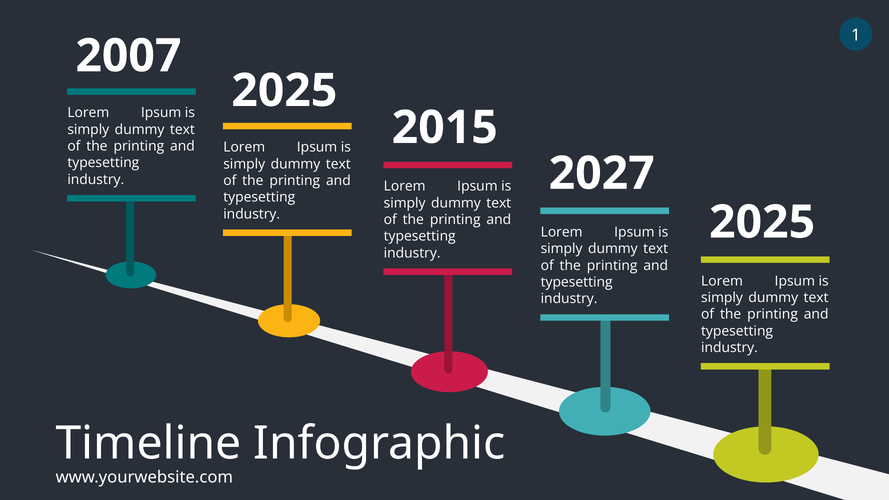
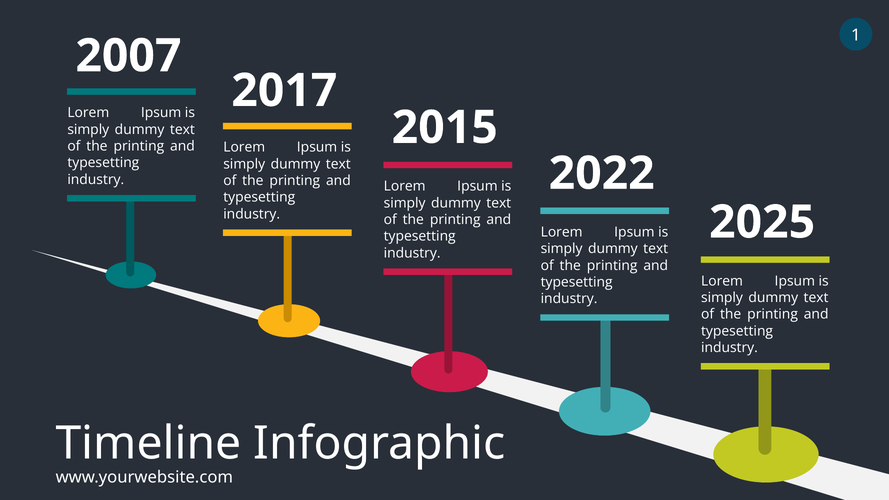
2025: 2025 -> 2017 (284, 91)
2027: 2027 -> 2022 (602, 174)
